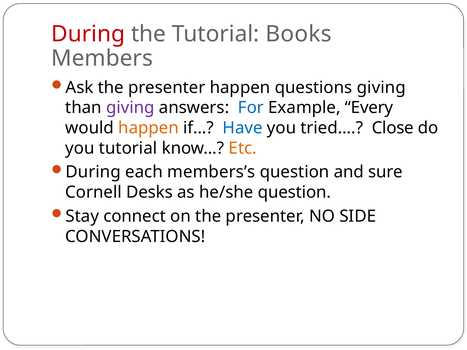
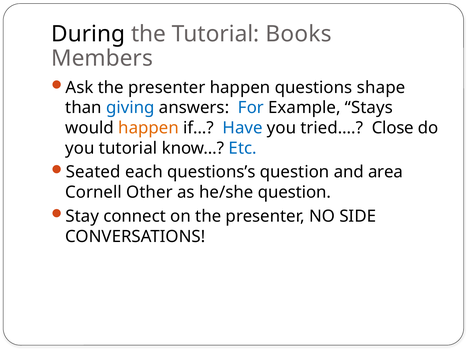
During colour: red -> black (88, 34)
questions giving: giving -> shape (381, 88)
giving colour: purple -> blue (130, 108)
Every: Every -> Stays (369, 108)
Etc colour: orange -> blue (243, 148)
During: During -> Seated (93, 172)
members’s: members’s -> questions’s (211, 172)
sure: sure -> area (385, 172)
Desks: Desks -> Other (149, 192)
